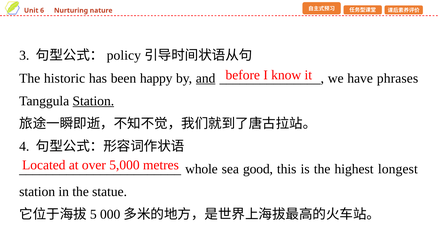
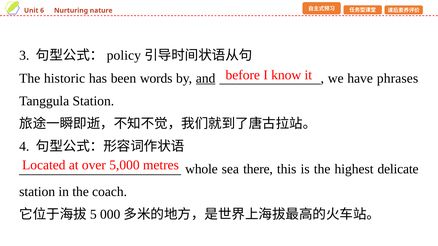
happy: happy -> words (156, 78)
Station underline: present -> none (93, 101)
good: good -> there (258, 169)
longest: longest -> delicate (398, 169)
statue: statue -> coach (110, 192)
